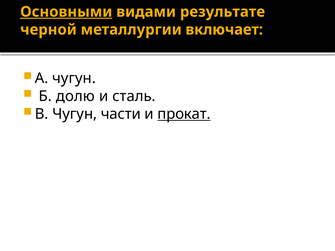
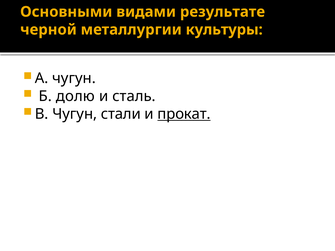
Основными underline: present -> none (66, 12)
включает: включает -> культуры (224, 30)
части: части -> стали (121, 114)
